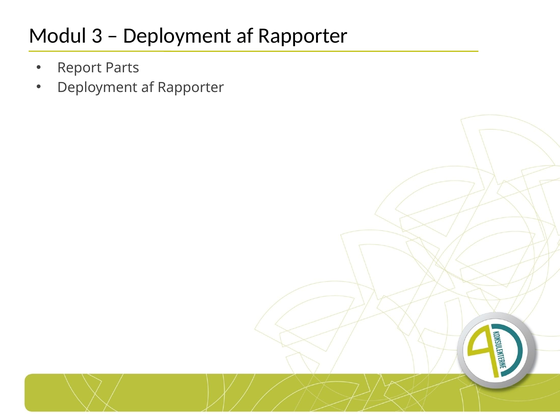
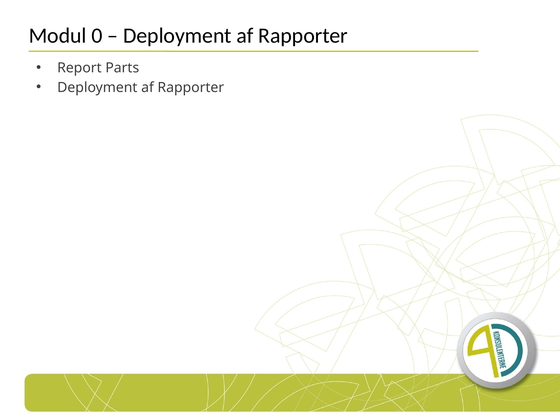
3: 3 -> 0 (97, 36)
